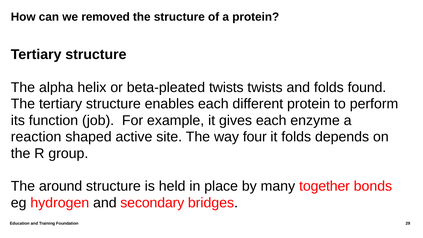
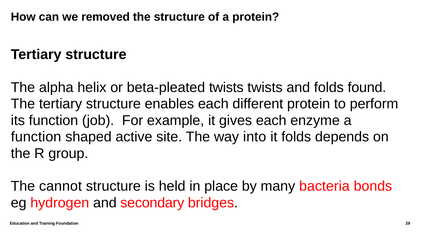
reaction: reaction -> function (36, 137)
four: four -> into (255, 137)
around: around -> cannot (60, 186)
together: together -> bacteria (324, 186)
